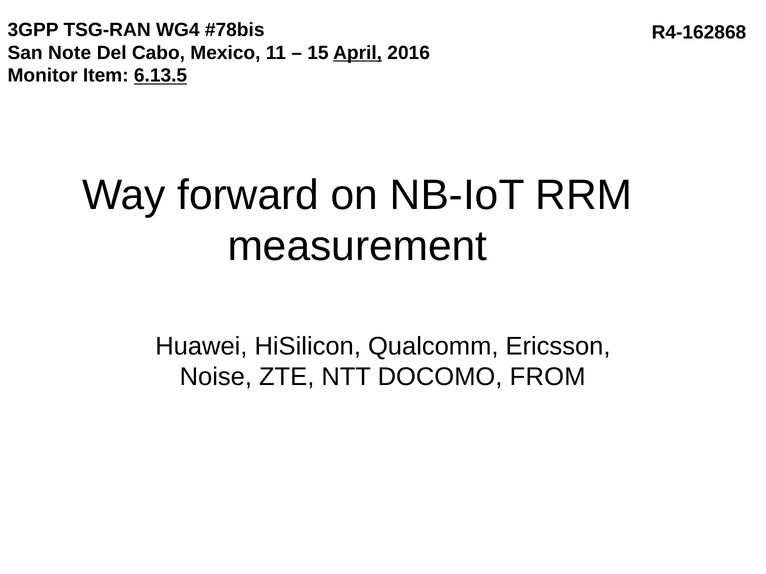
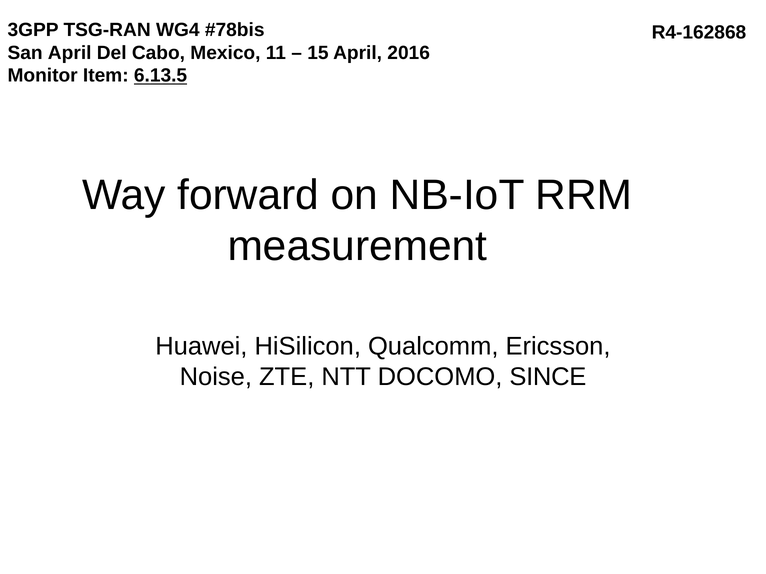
San Note: Note -> April (70, 53)
April underline: present -> none (358, 53)
FROM: FROM -> SINCE (548, 377)
